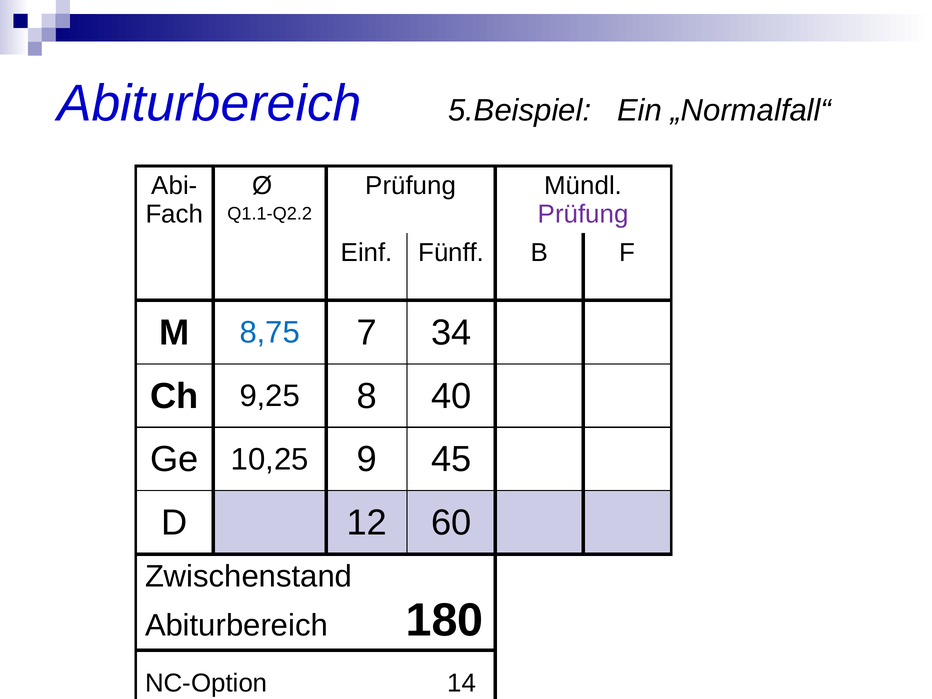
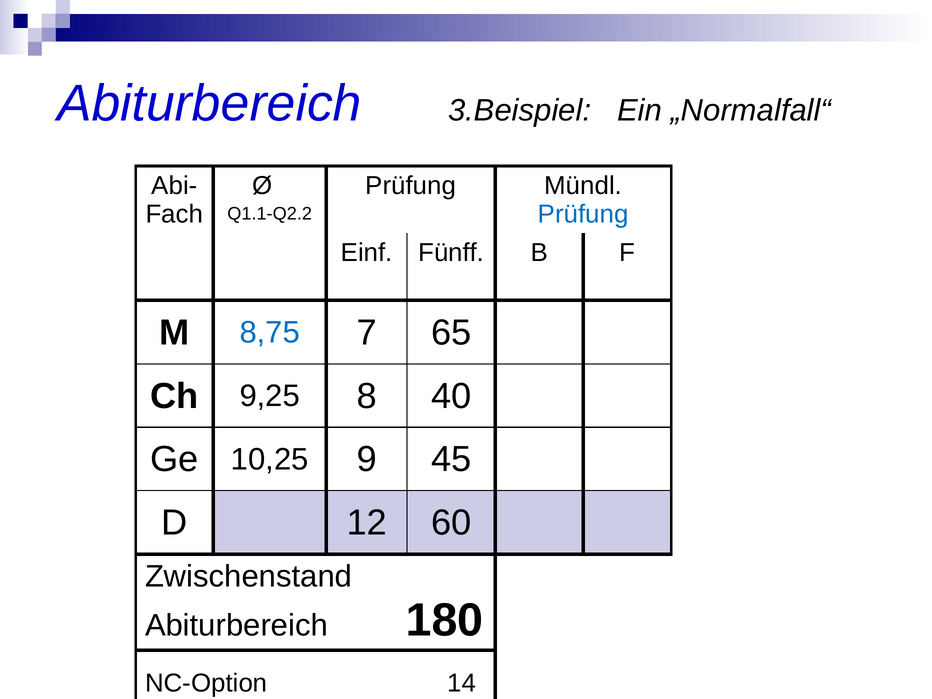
5.Beispiel: 5.Beispiel -> 3.Beispiel (520, 110)
Prüfung colour: purple -> blue (583, 214)
34: 34 -> 65 (451, 333)
